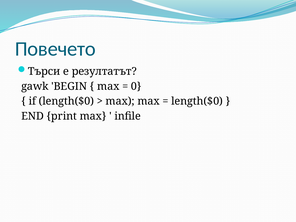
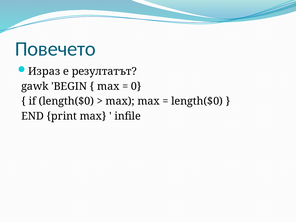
Търси: Търси -> Израз (44, 71)
